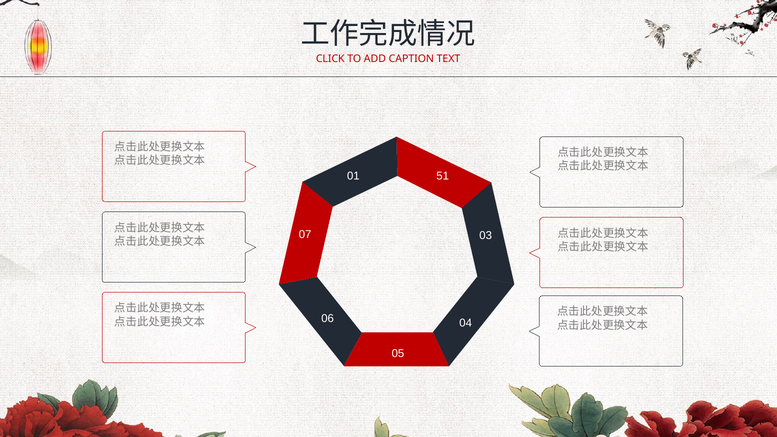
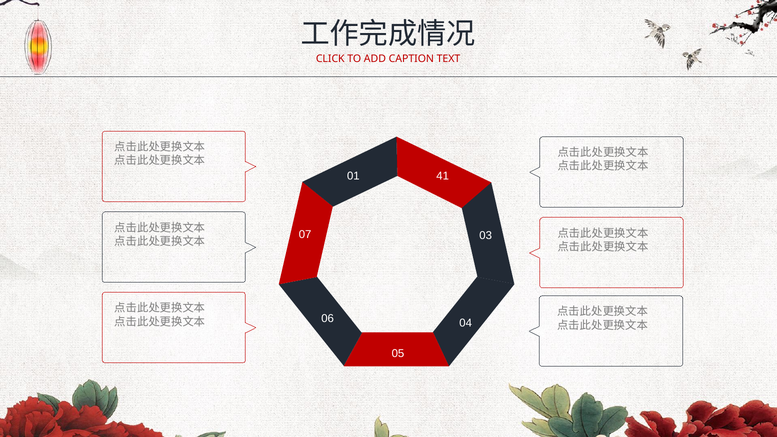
51: 51 -> 41 (443, 176)
